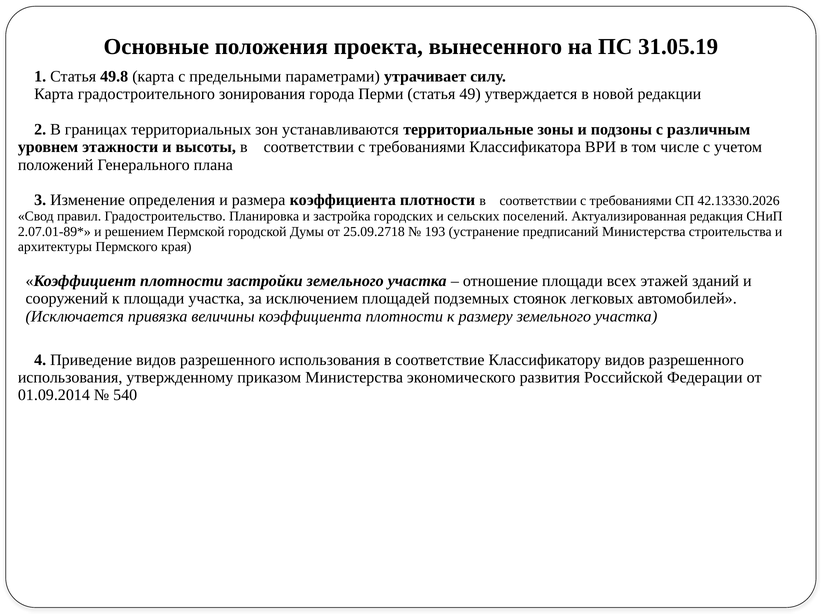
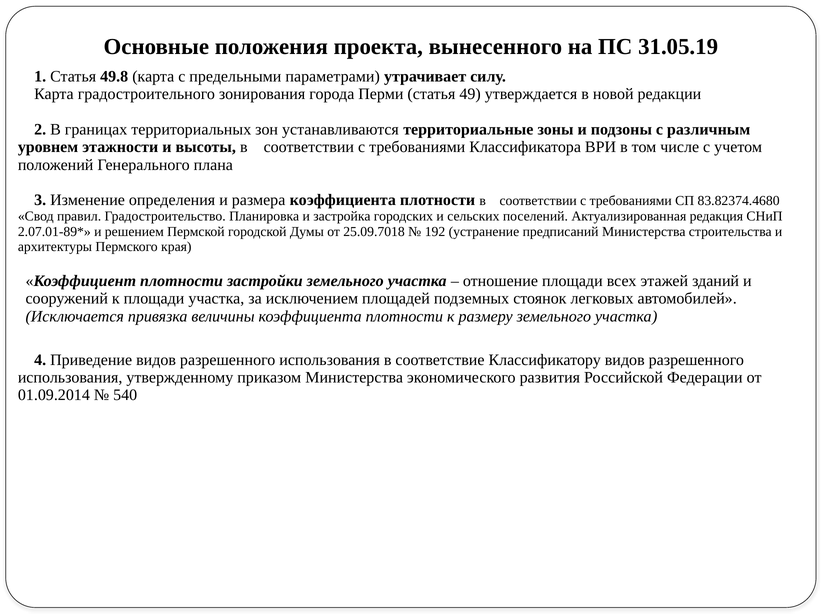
42.13330.2026: 42.13330.2026 -> 83.82374.4680 (739, 201)
25.09.2718: 25.09.2718 -> 25.09.7018 (374, 232)
193: 193 -> 192 (435, 232)
